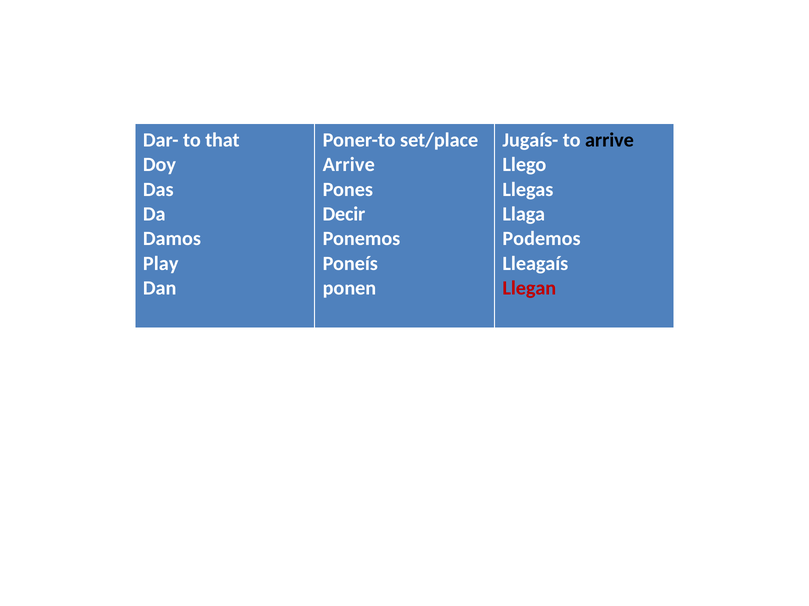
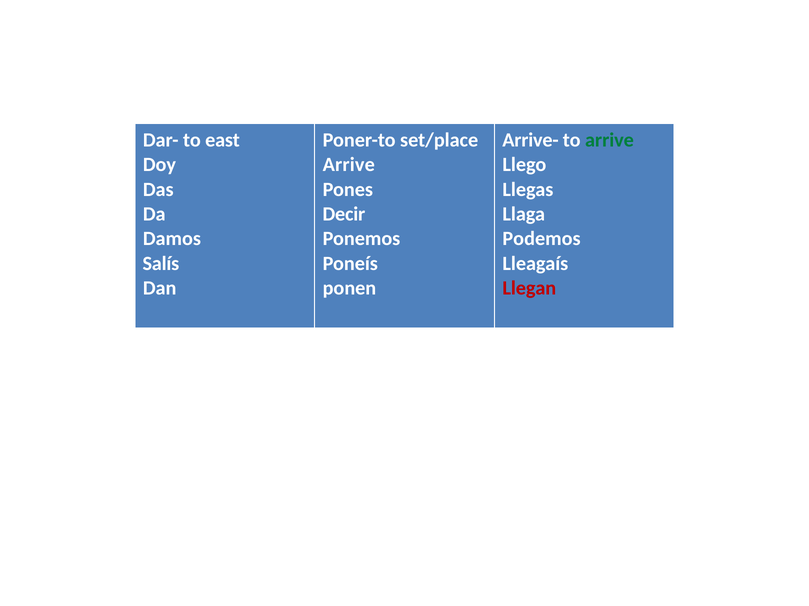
that: that -> east (222, 140)
Jugaís-: Jugaís- -> Arrive- (530, 140)
arrive colour: black -> green (609, 140)
Play: Play -> Salís (161, 264)
